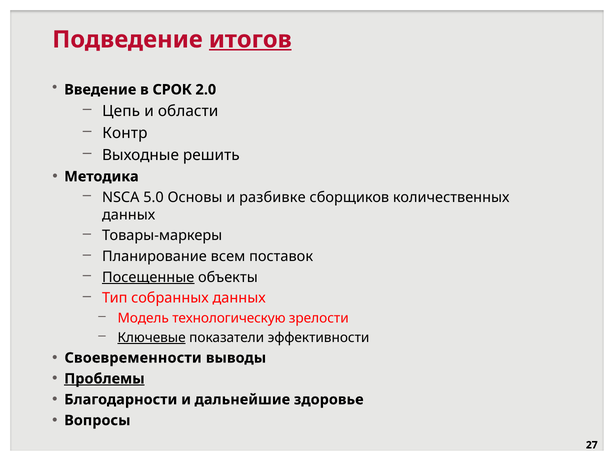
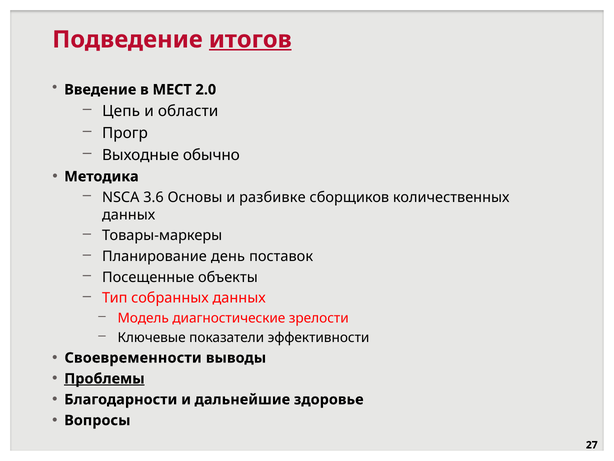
СРОК: СРОК -> МЕСТ (172, 90)
Контр: Контр -> Прогр (125, 133)
решить: решить -> обычно (211, 155)
5.0: 5.0 -> 3.6 (153, 197)
всем: всем -> день (228, 256)
Посещенные underline: present -> none (148, 277)
технологическую: технологическую -> диагностические (229, 318)
Ключевые underline: present -> none (152, 337)
